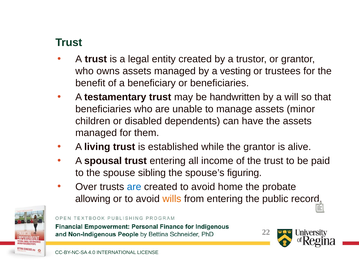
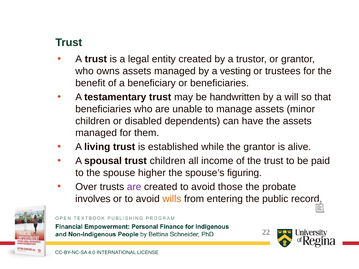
trust entering: entering -> children (168, 161)
sibling: sibling -> higher (152, 173)
are colour: blue -> purple (134, 187)
home: home -> those (230, 187)
allowing: allowing -> involves (93, 199)
